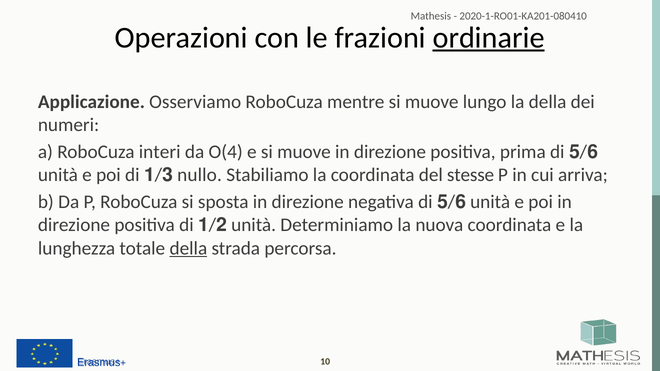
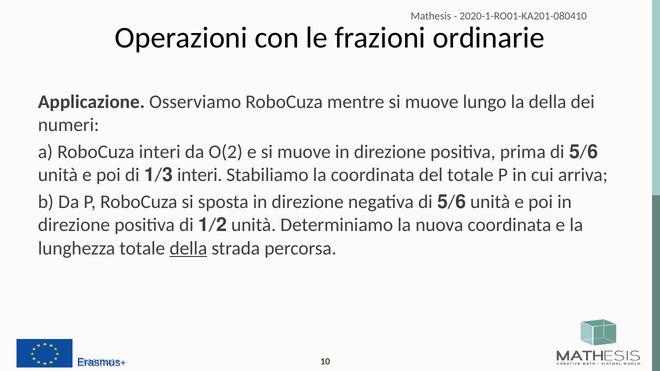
ordinarie underline: present -> none (489, 38)
O(4: O(4 -> O(2 (226, 152)
nullo: nullo -> interi (200, 175)
del stesse: stesse -> totale (470, 175)
